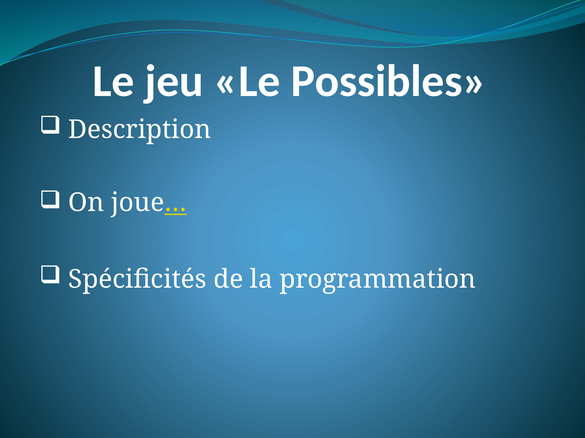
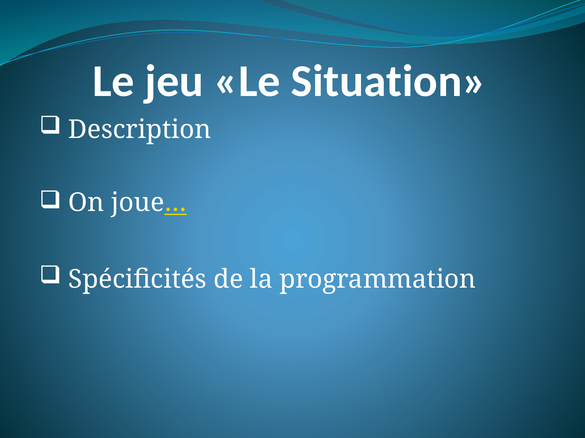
Possibles: Possibles -> Situation (389, 81)
